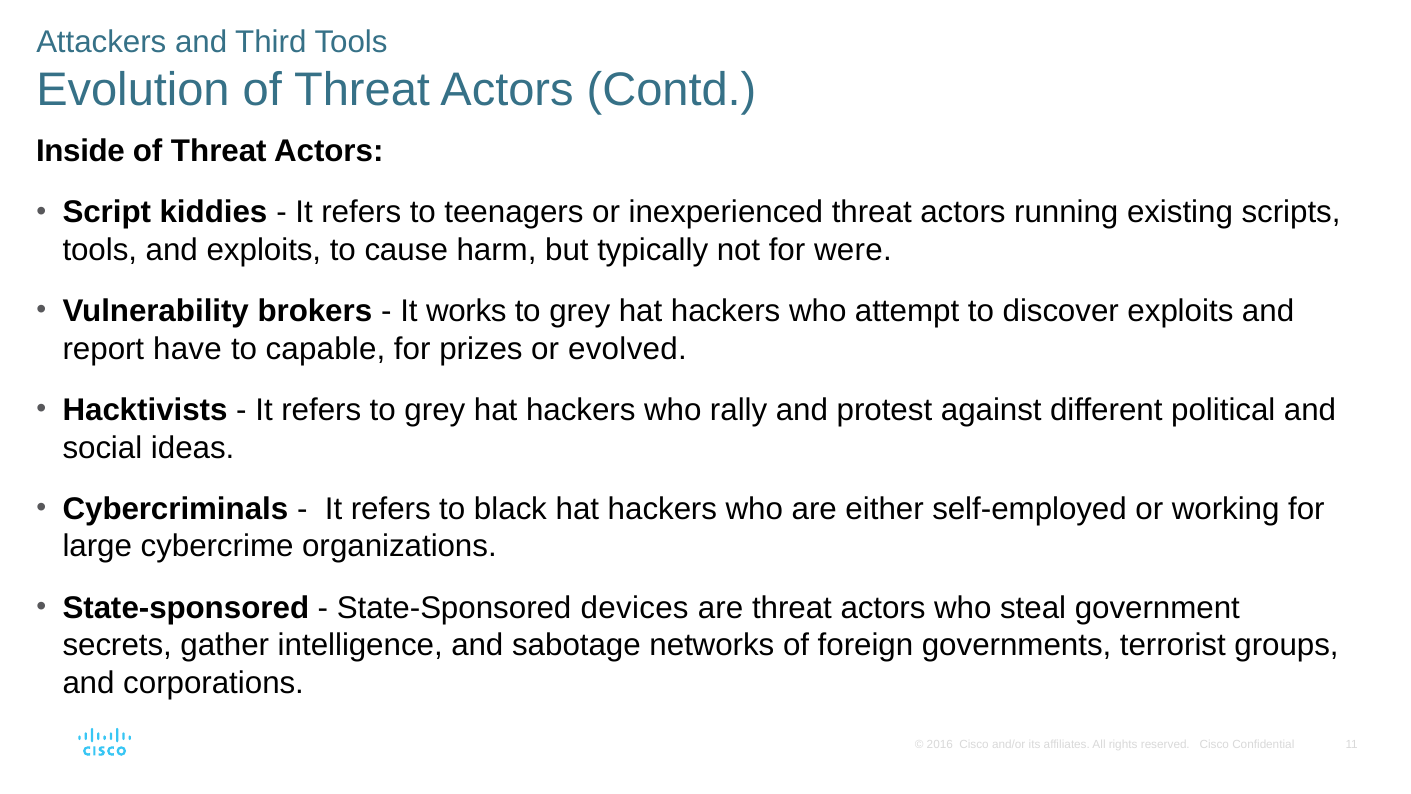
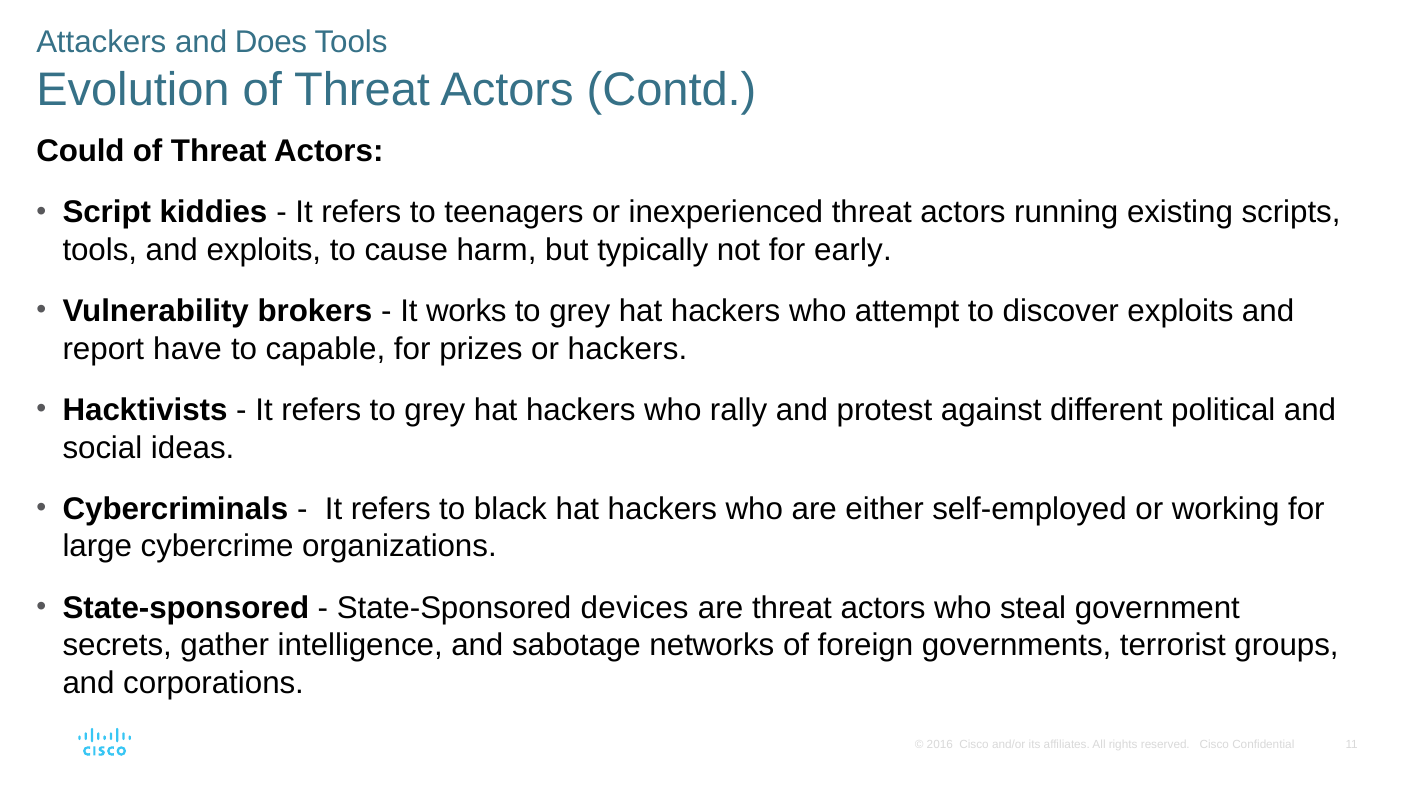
Third: Third -> Does (271, 42)
Inside: Inside -> Could (80, 151)
were: were -> early (853, 250)
or evolved: evolved -> hackers (628, 349)
